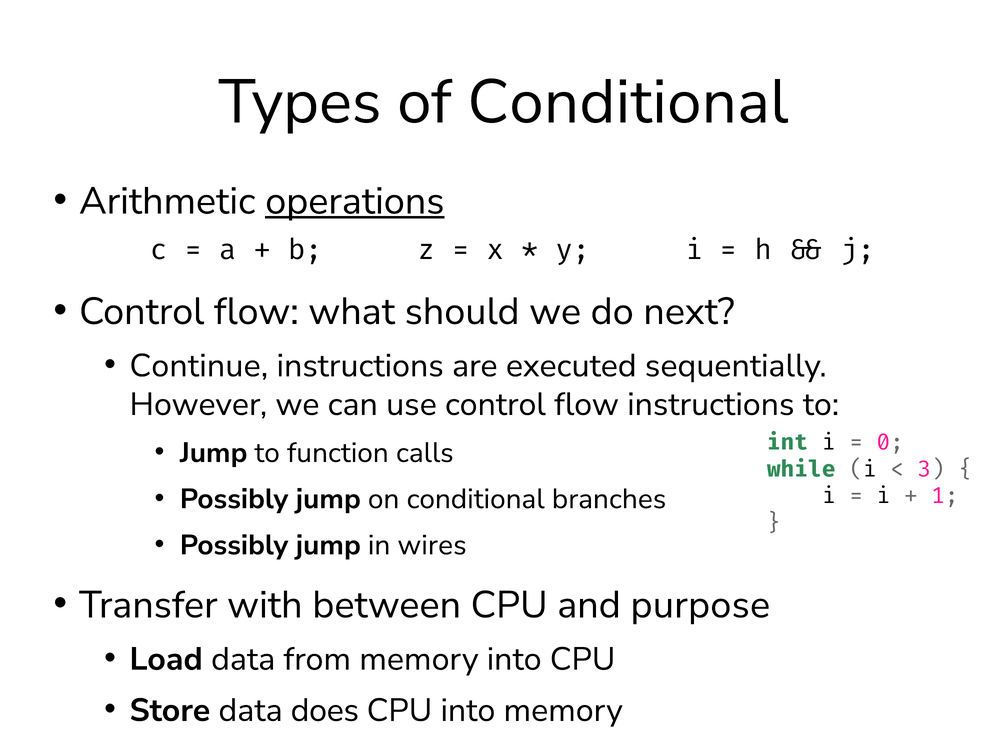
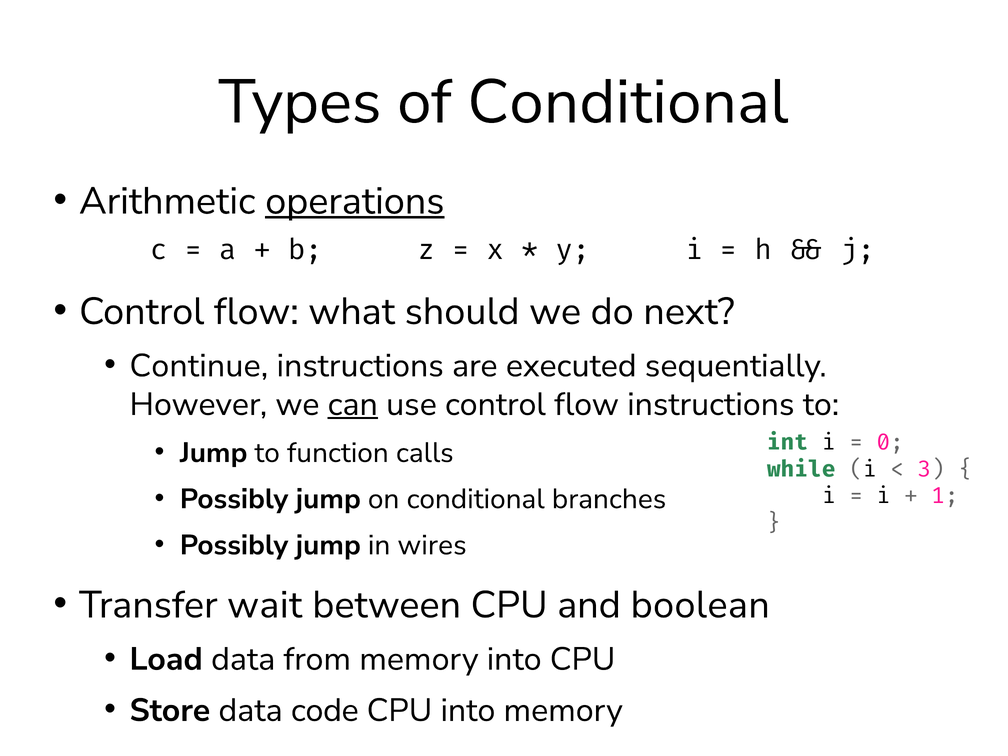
can underline: none -> present (353, 404)
with: with -> wait (265, 605)
purpose: purpose -> boolean (700, 605)
does: does -> code (325, 710)
